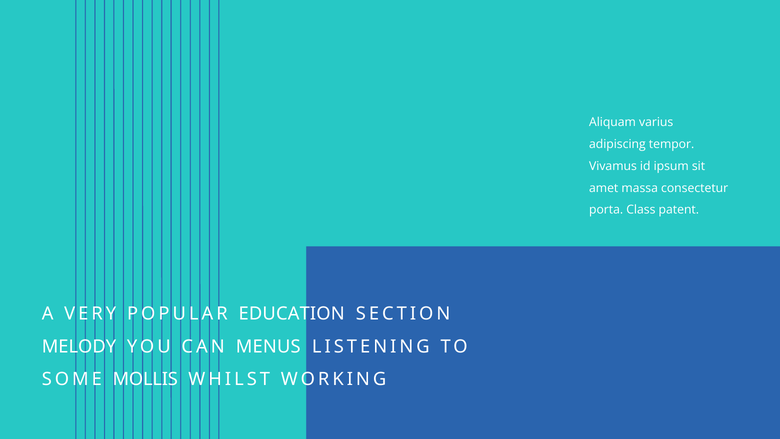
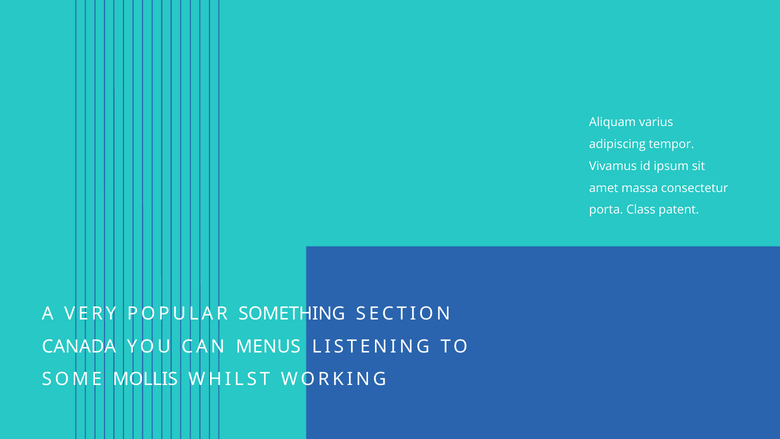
EDUCATION: EDUCATION -> SOMETHING (292, 313)
MELODY: MELODY -> CANADA (79, 346)
